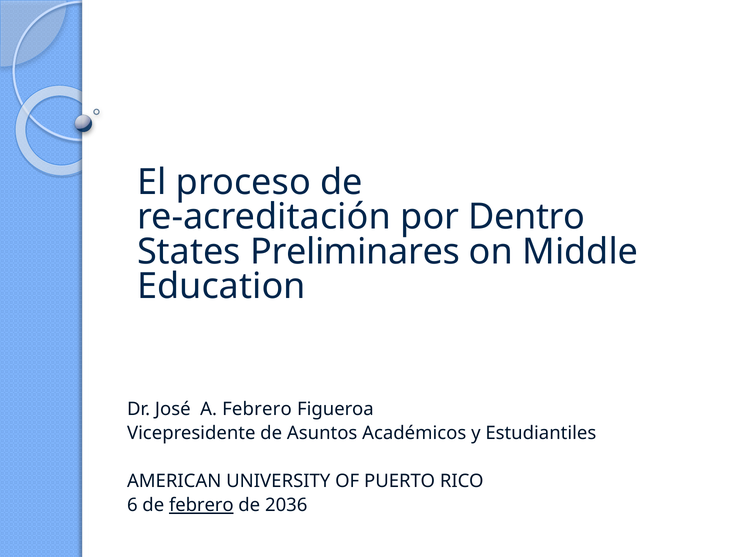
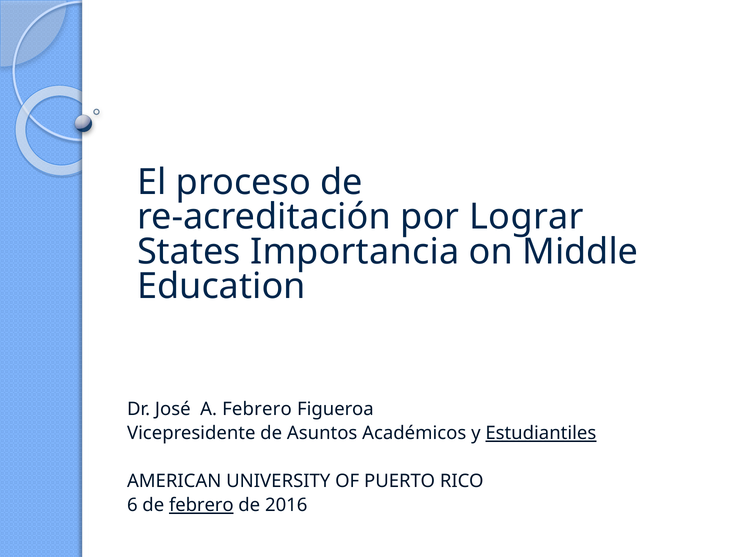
Dentro: Dentro -> Lograr (526, 217)
Preliminares: Preliminares -> Importancia (355, 251)
Estudiantiles underline: none -> present (541, 433)
2036: 2036 -> 2016 (286, 505)
